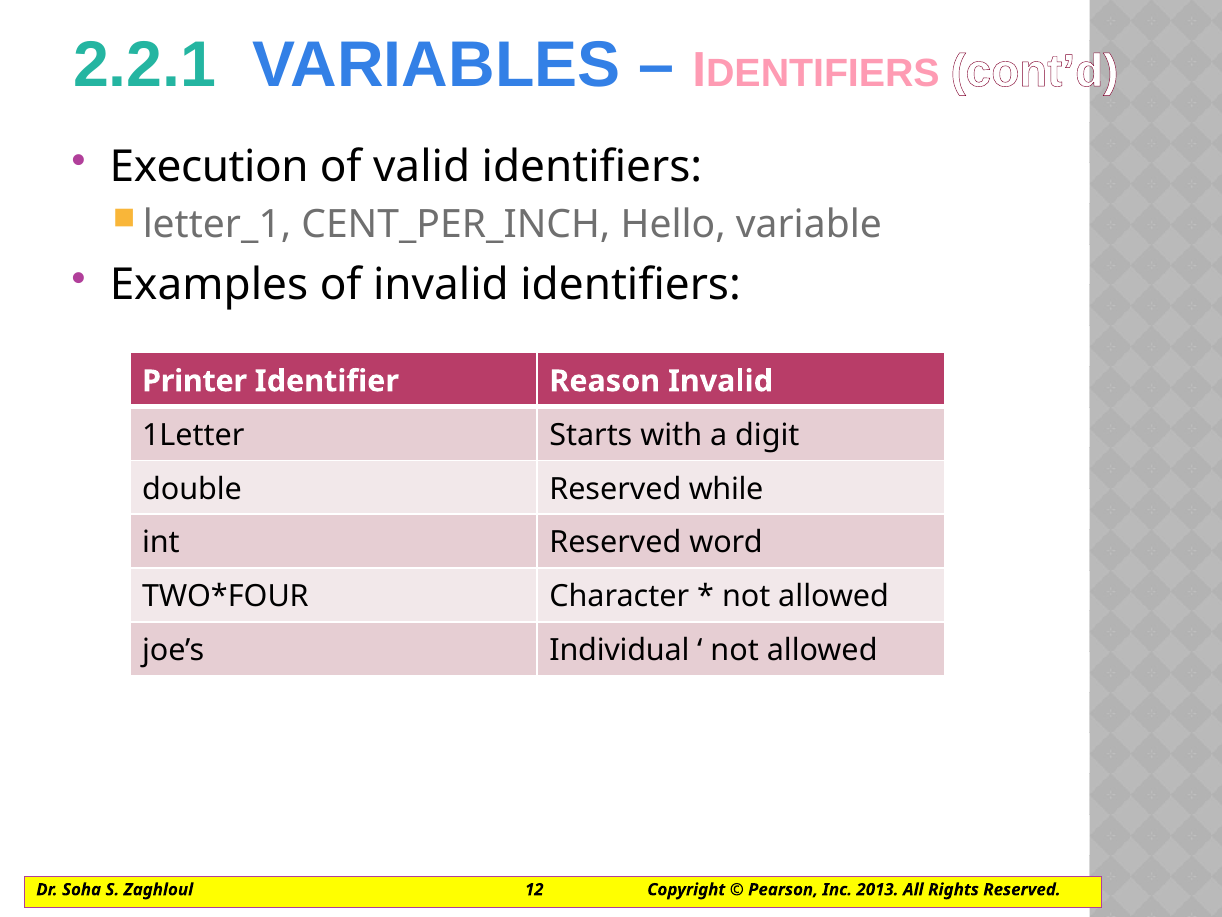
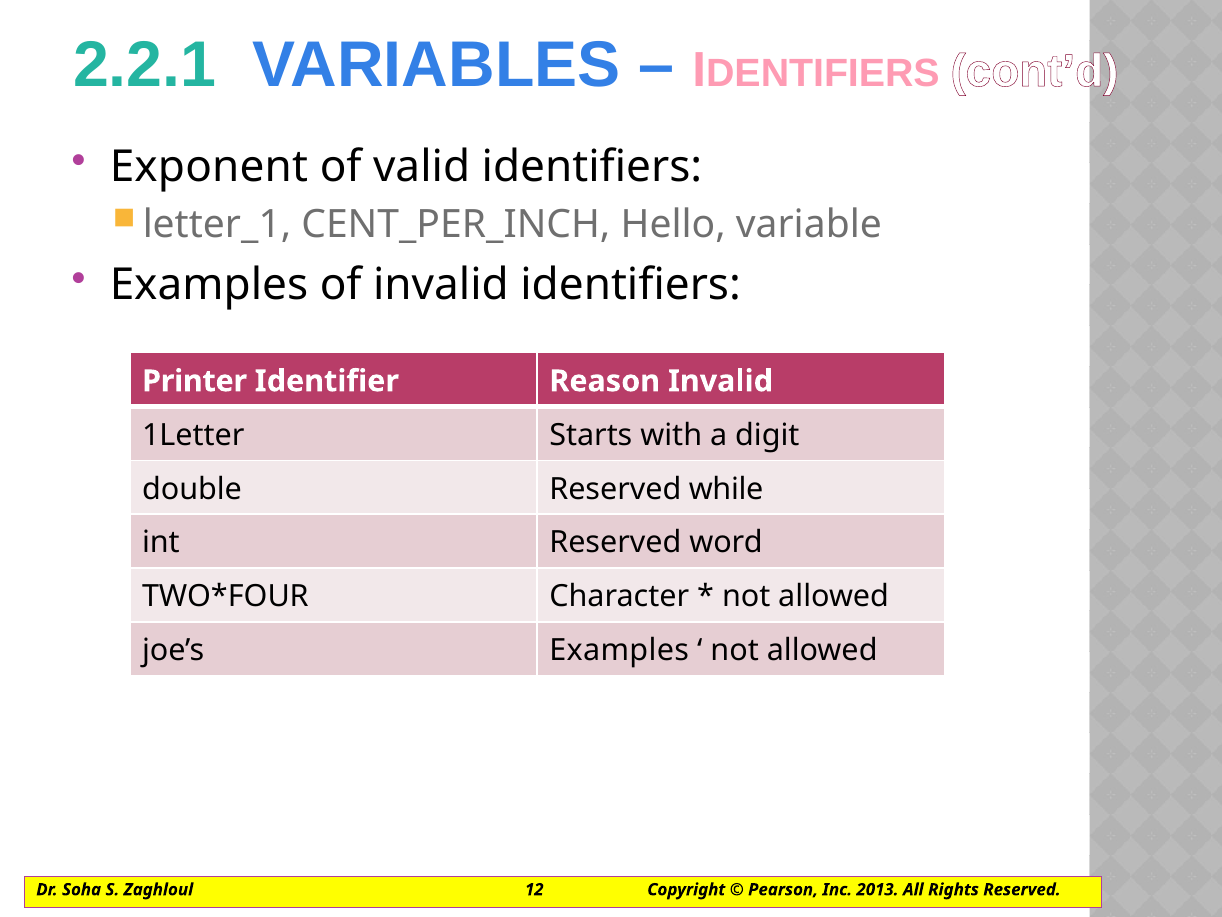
Execution: Execution -> Exponent (209, 167)
joe’s Individual: Individual -> Examples (619, 650)
